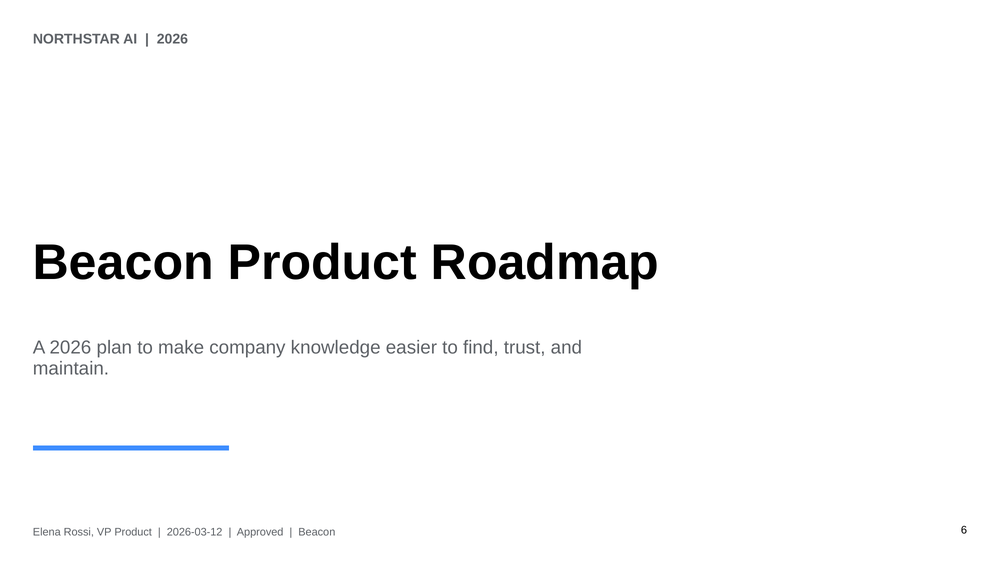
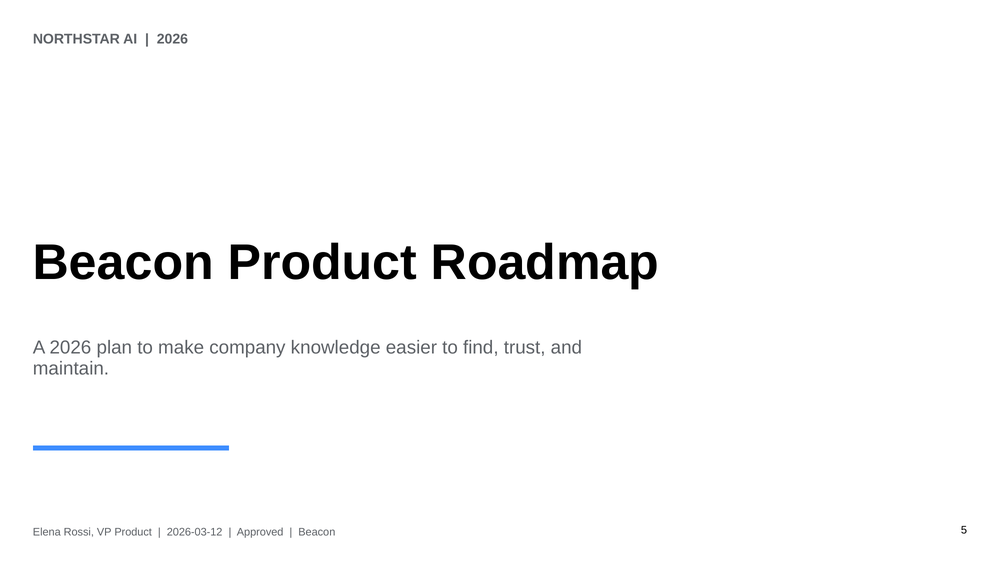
6: 6 -> 5 (964, 530)
